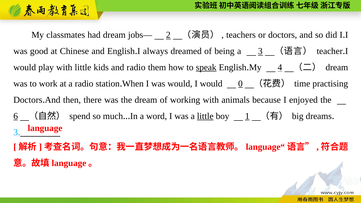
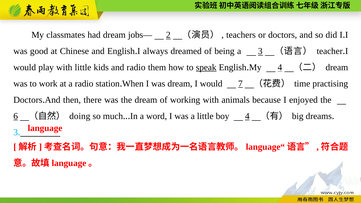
was would: would -> dream (180, 84)
0: 0 -> 7 (240, 84)
spend: spend -> doing (80, 116)
little underline: present -> none (205, 116)
boy 1: 1 -> 4 (247, 116)
